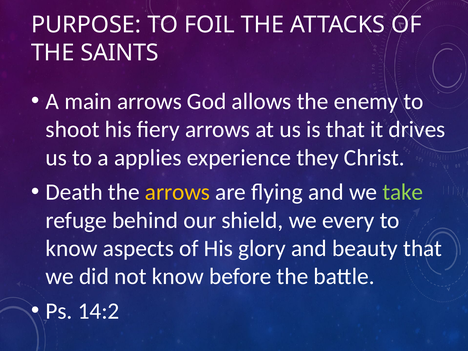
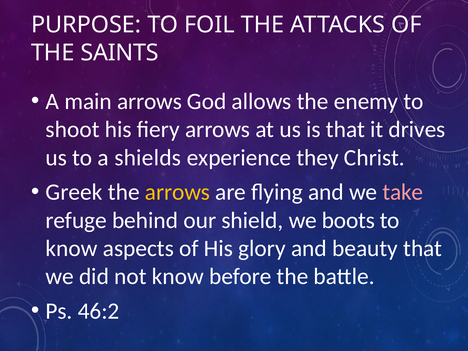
applies: applies -> shields (148, 158)
Death: Death -> Greek (74, 192)
take colour: light green -> pink (403, 192)
every: every -> boots (348, 220)
14:2: 14:2 -> 46:2 (99, 311)
